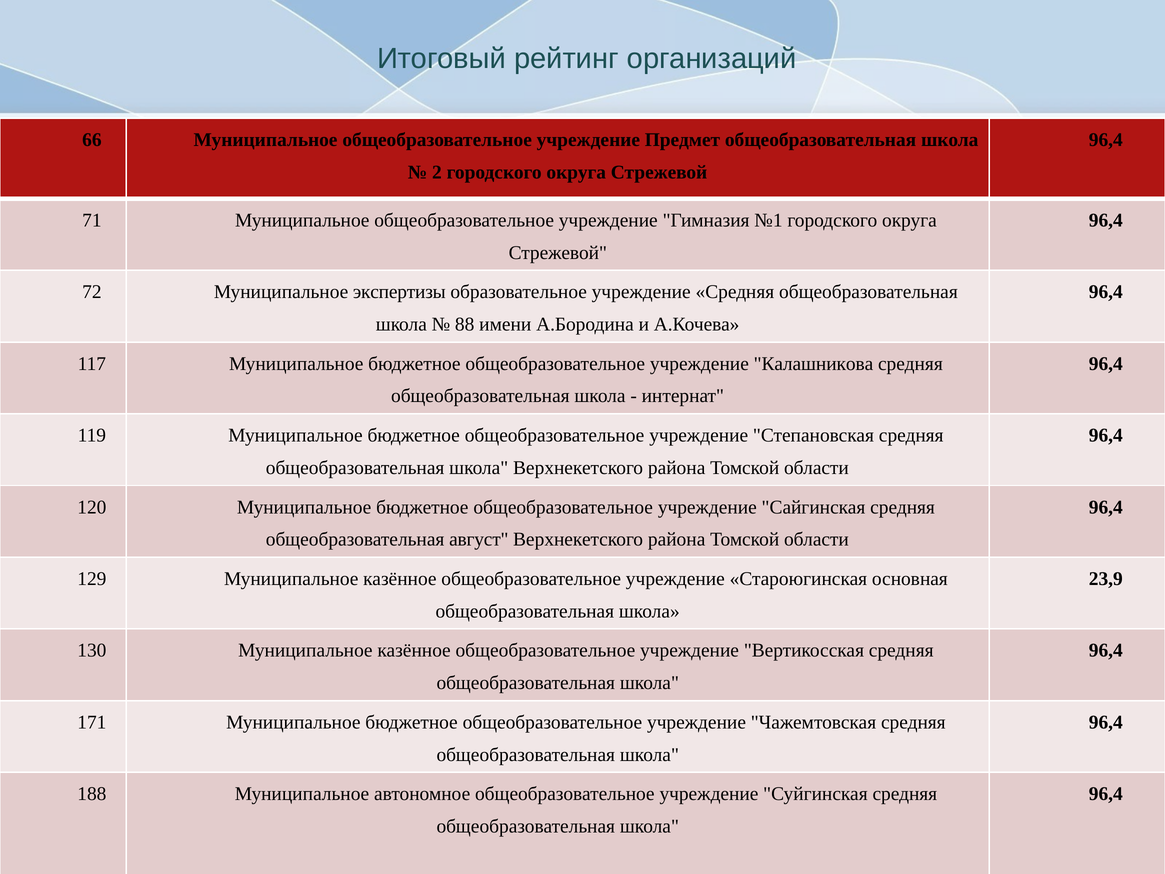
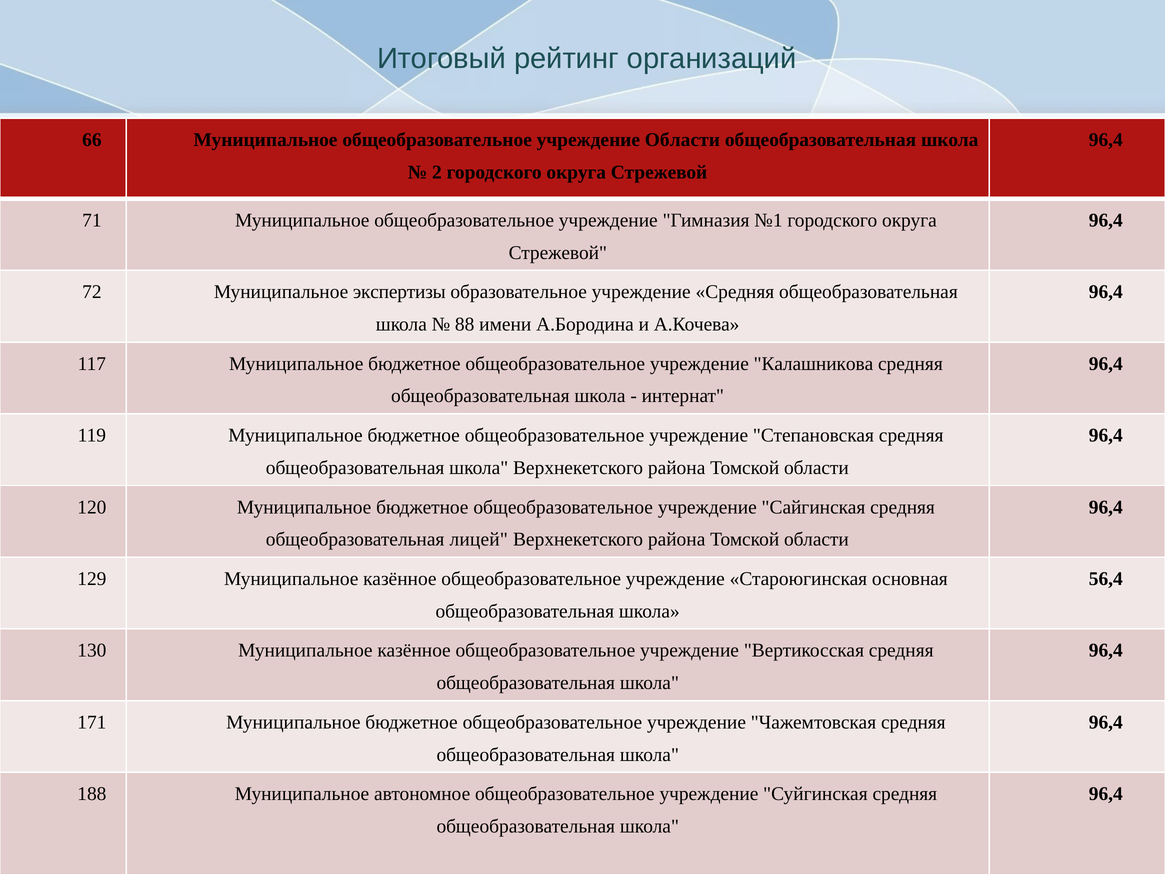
учреждение Предмет: Предмет -> Области (682, 140)
август: август -> лицей (479, 539)
23,9: 23,9 -> 56,4 (1106, 579)
